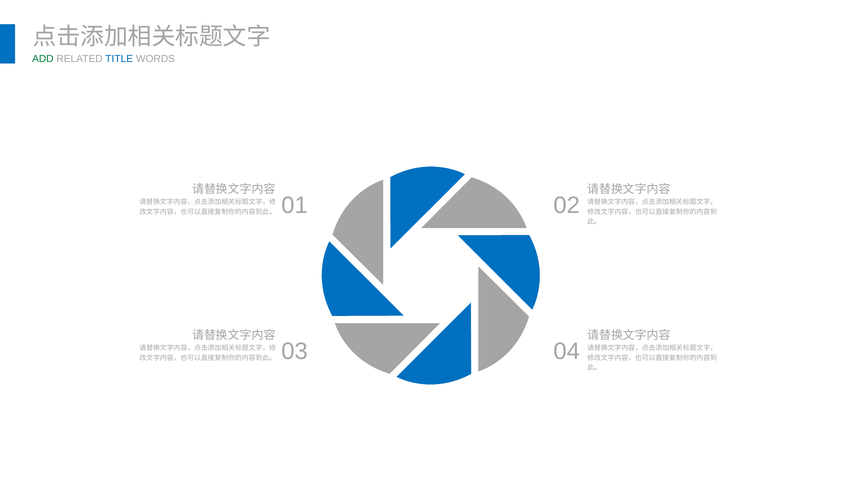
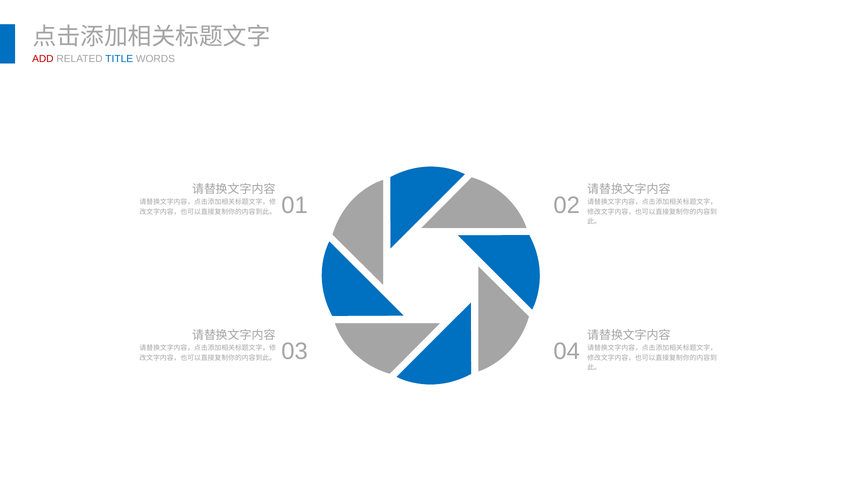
ADD colour: green -> red (43, 59)
